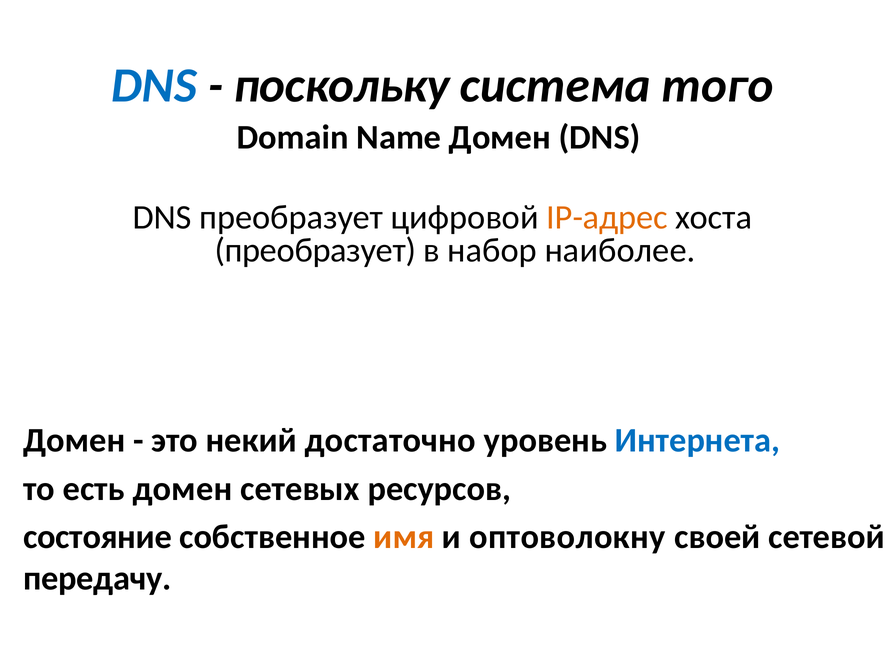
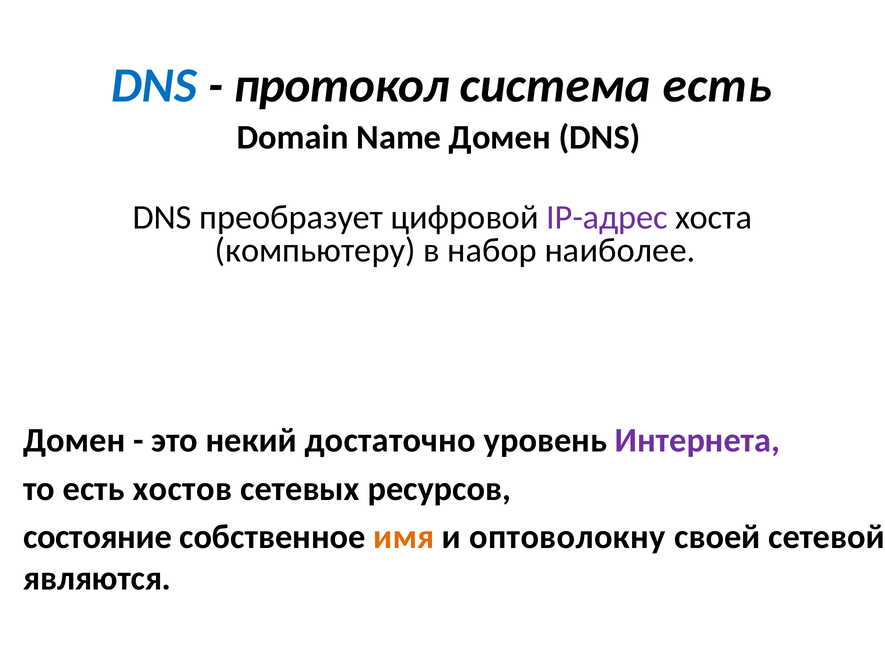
поскольку: поскольку -> протокол (342, 85)
система того: того -> есть (717, 85)
IP-адрес colour: orange -> purple (607, 217)
преобразует: преобразует -> компьютеру (315, 250)
Интернета colour: blue -> purple (697, 440)
есть домен: домен -> хостов (182, 489)
передачу: передачу -> являются (97, 578)
